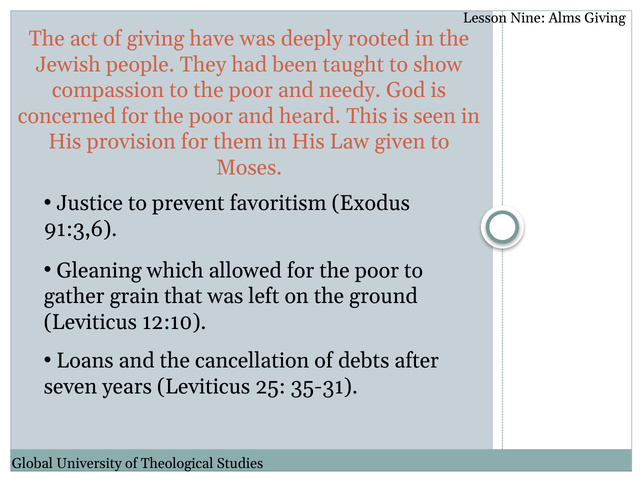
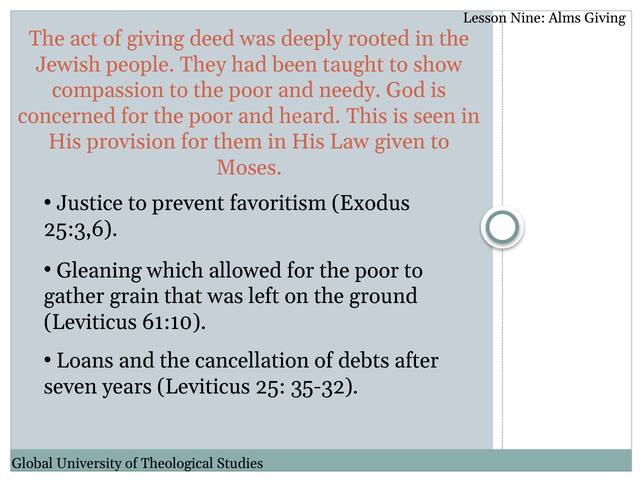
have: have -> deed (212, 39)
91:3,6: 91:3,6 -> 25:3,6 (81, 229)
12:10: 12:10 -> 61:10 (174, 322)
35-31: 35-31 -> 35-32 (324, 387)
